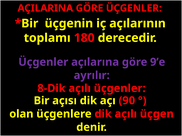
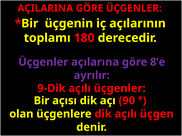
9’e: 9’e -> 8’e (158, 62)
8-Dik: 8-Dik -> 9-Dik (51, 89)
